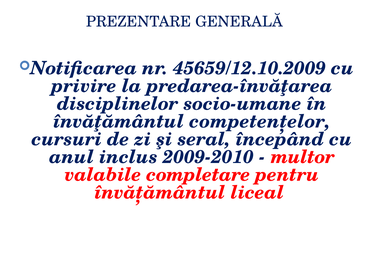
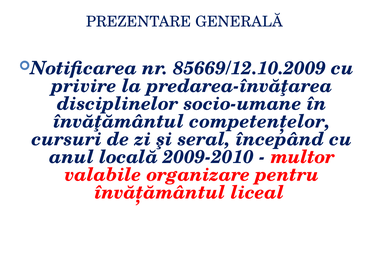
45659/12.10.2009: 45659/12.10.2009 -> 85669/12.10.2009 (249, 68)
inclus: inclus -> locală (129, 157)
completare: completare -> organizare (198, 175)
